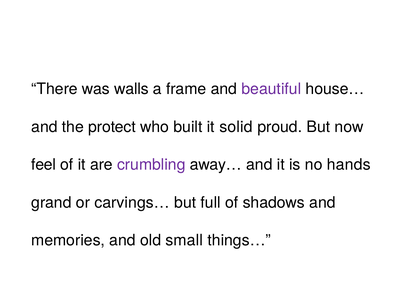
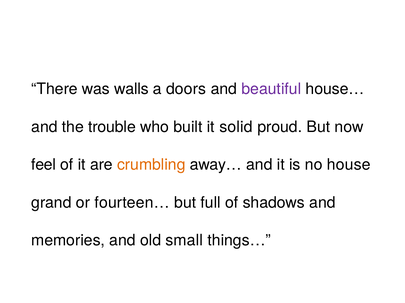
frame: frame -> doors (186, 89)
protect: protect -> trouble (112, 127)
crumbling colour: purple -> orange (151, 165)
hands: hands -> house (349, 165)
carvings…: carvings… -> fourteen… (132, 203)
